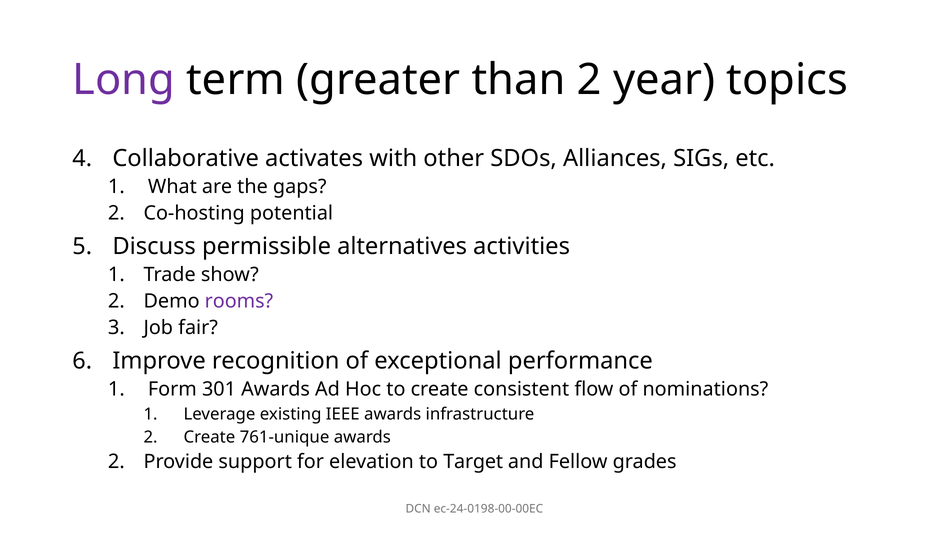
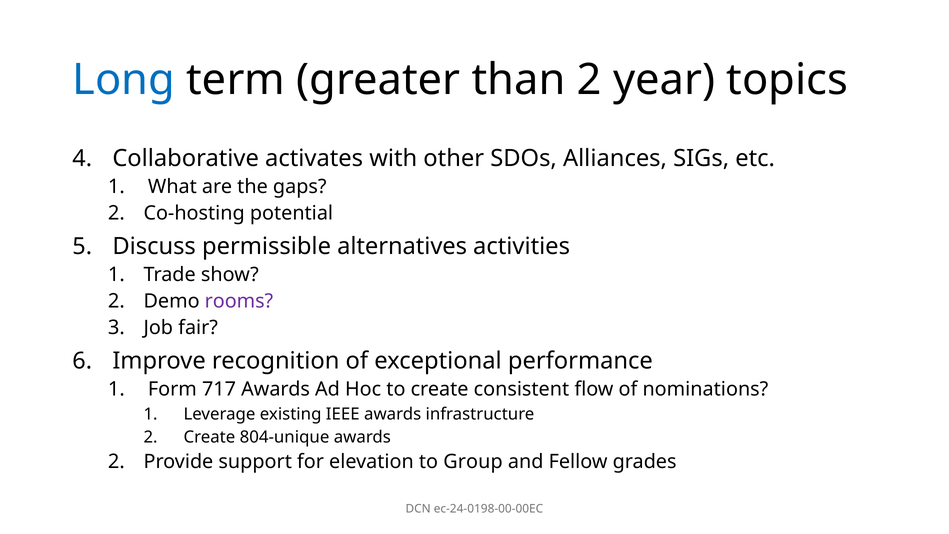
Long colour: purple -> blue (124, 80)
301: 301 -> 717 (219, 389)
761-unique: 761-unique -> 804-unique (285, 437)
Target: Target -> Group (473, 462)
